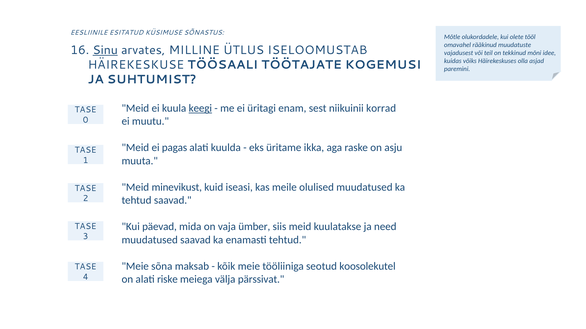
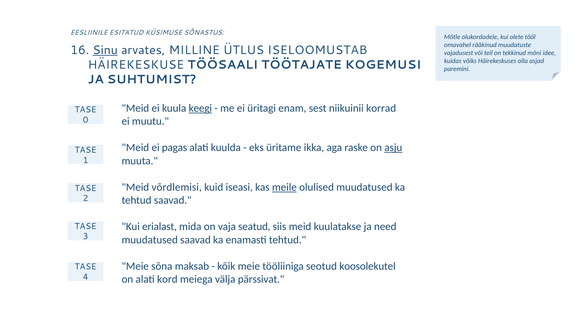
asju underline: none -> present (393, 148)
minevikust: minevikust -> võrdlemisi (177, 188)
meile underline: none -> present (284, 188)
päevad: päevad -> erialast (159, 227)
ümber: ümber -> seatud (254, 227)
riske: riske -> kord (167, 280)
